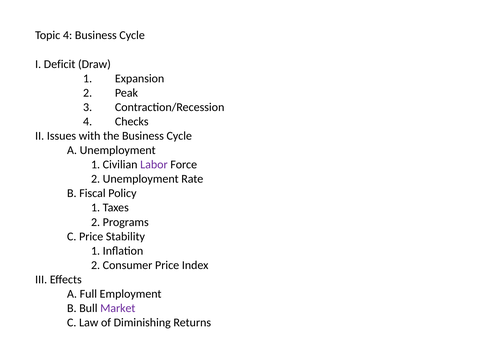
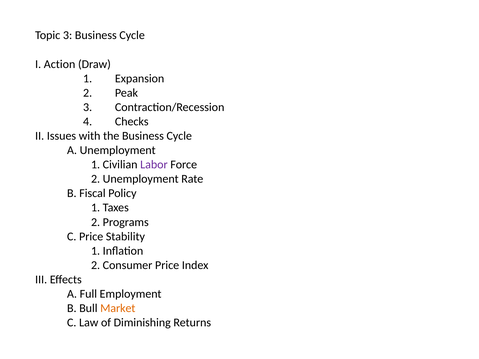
Topic 4: 4 -> 3 (68, 35)
Deficit: Deficit -> Action (60, 64)
Market colour: purple -> orange (118, 308)
